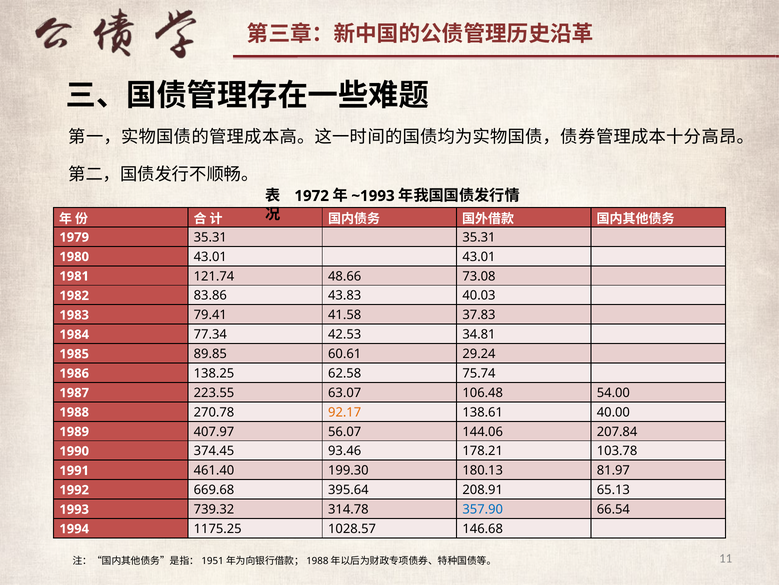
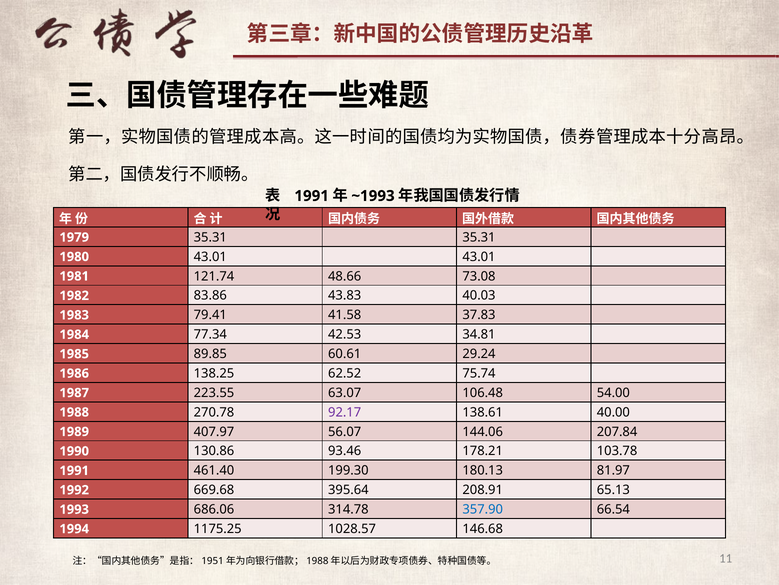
1972: 1972 -> 1991 (312, 196)
62.58: 62.58 -> 62.52 (345, 373)
92.17 colour: orange -> purple (345, 412)
374.45: 374.45 -> 130.86 (214, 451)
739.32: 739.32 -> 686.06 (214, 509)
